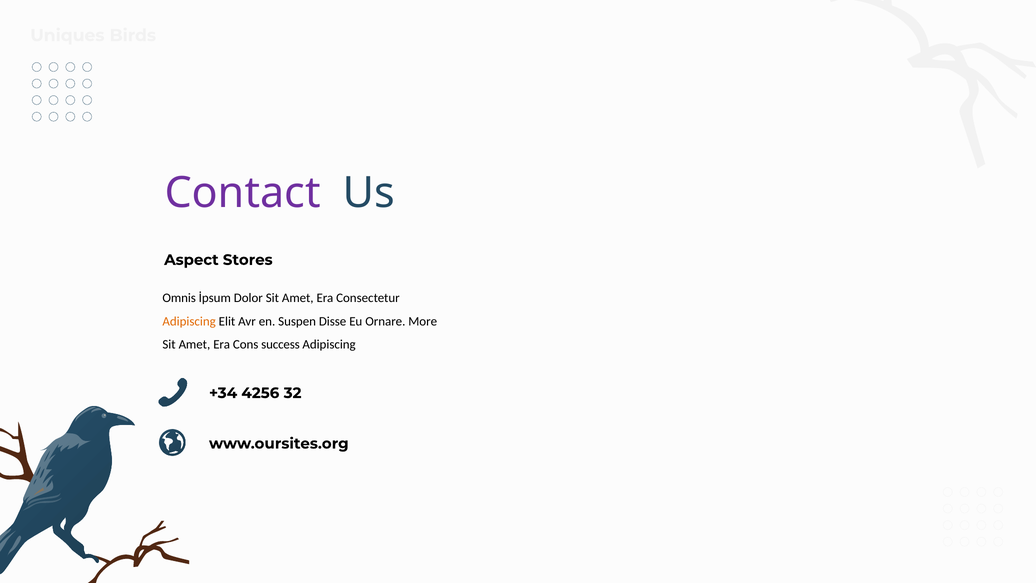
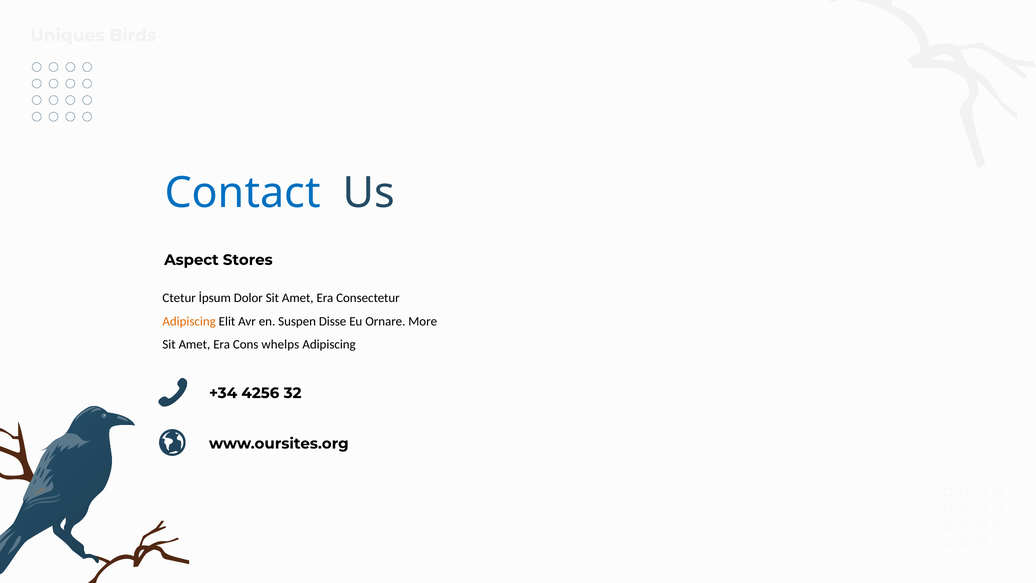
Contact colour: purple -> blue (243, 193)
Omnis: Omnis -> Ctetur (179, 298)
success: success -> whelps (280, 345)
